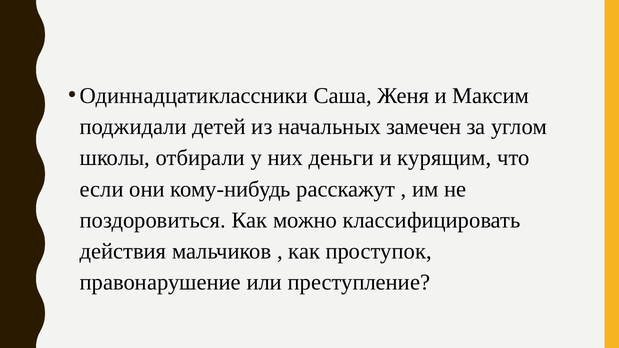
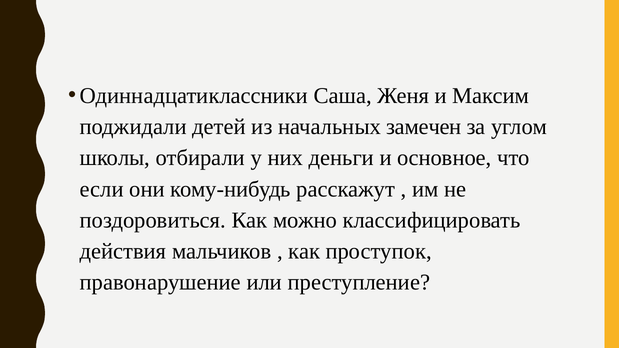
курящим: курящим -> основное (444, 158)
